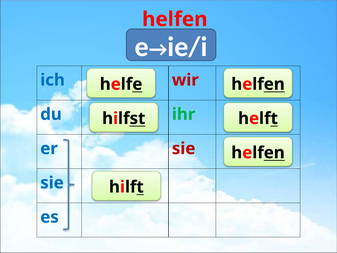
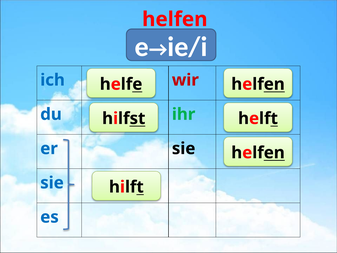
sie colour: red -> black (184, 148)
